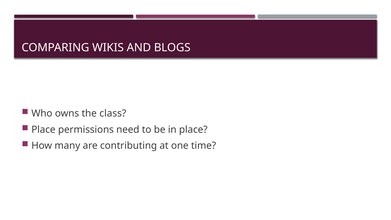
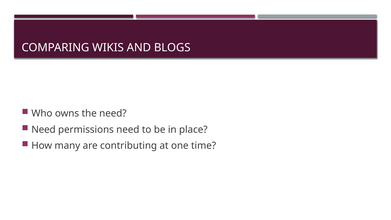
the class: class -> need (113, 113)
Place: Place -> Need (43, 130)
